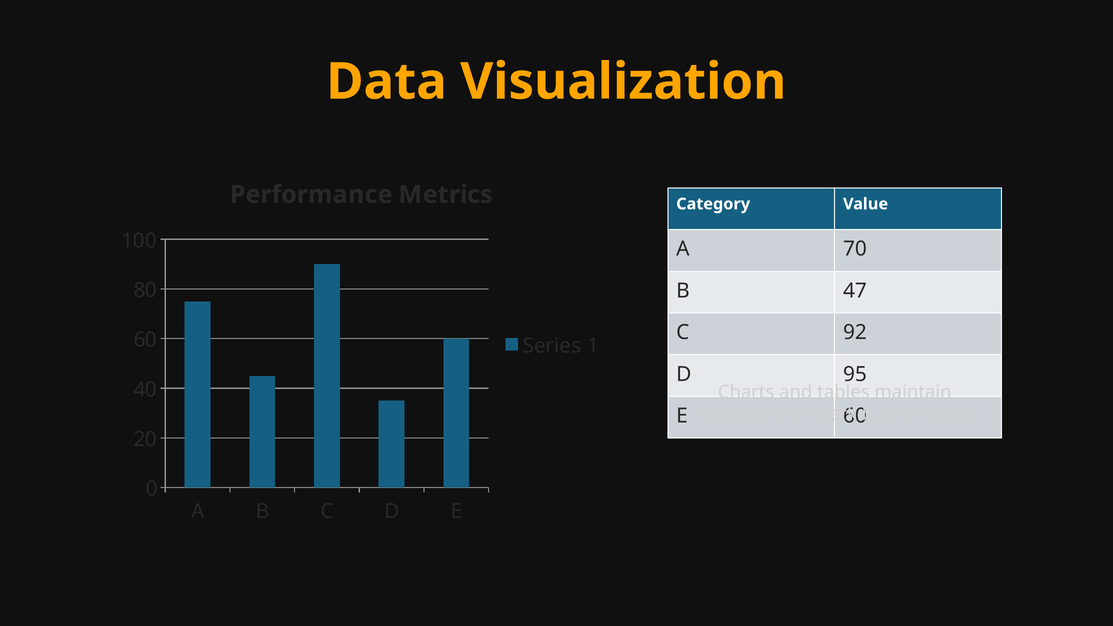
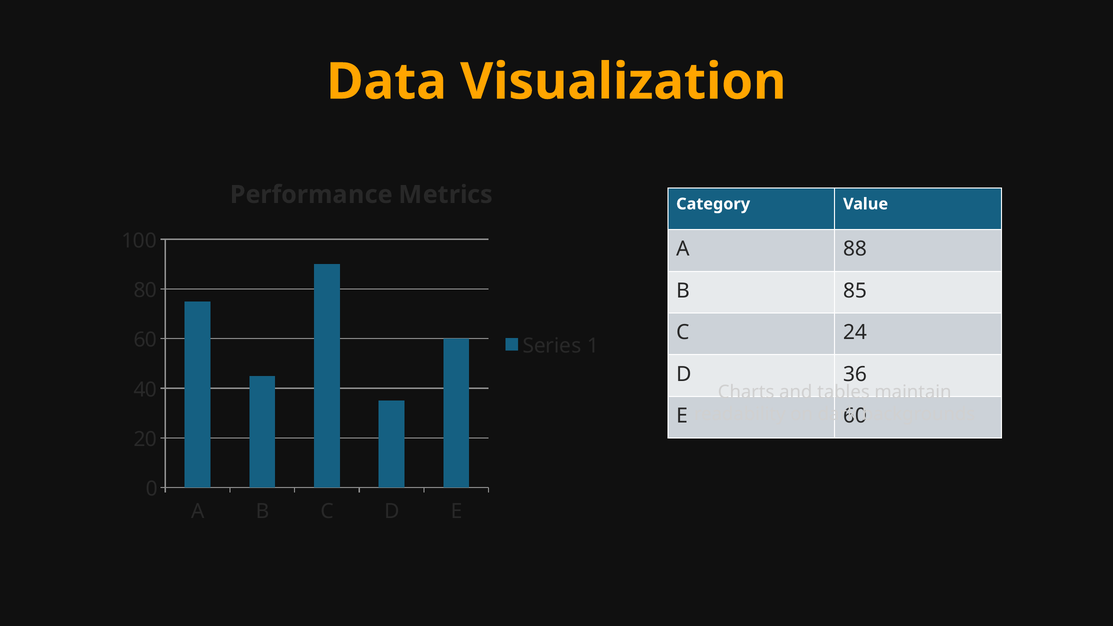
70: 70 -> 88 (855, 249)
47: 47 -> 85 (855, 291)
92: 92 -> 24 (855, 333)
95: 95 -> 36 (855, 374)
